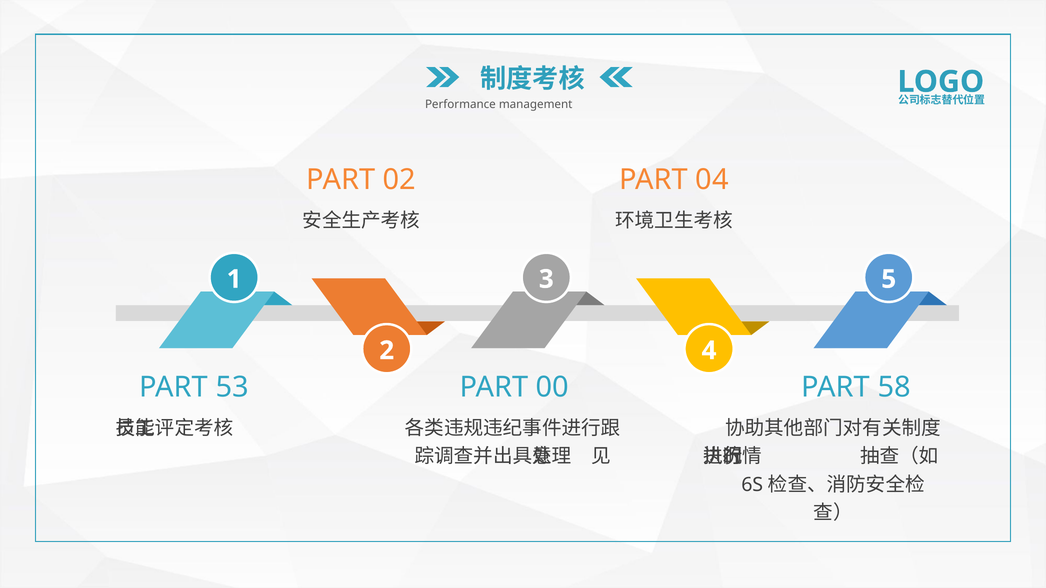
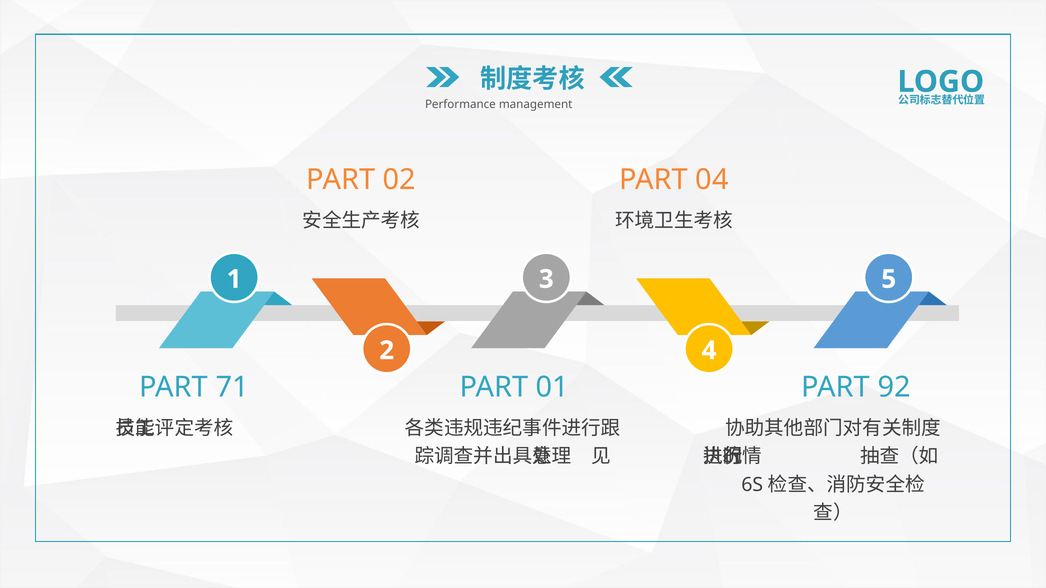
53: 53 -> 71 (232, 387)
00: 00 -> 01 (552, 387)
58: 58 -> 92 (894, 387)
